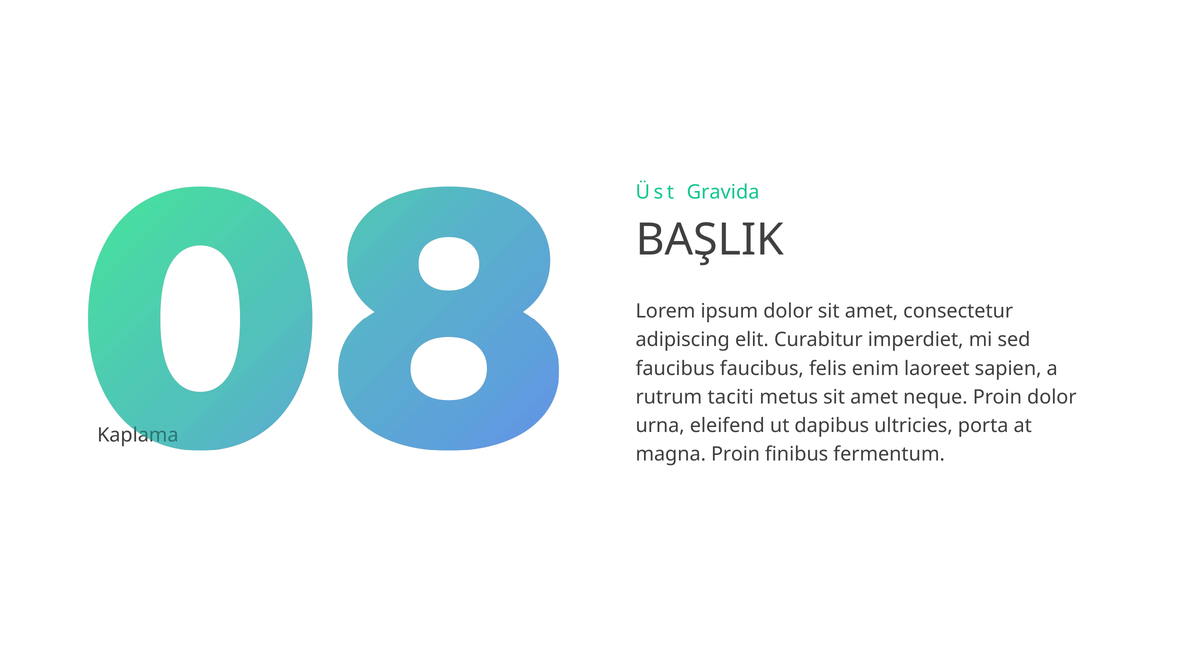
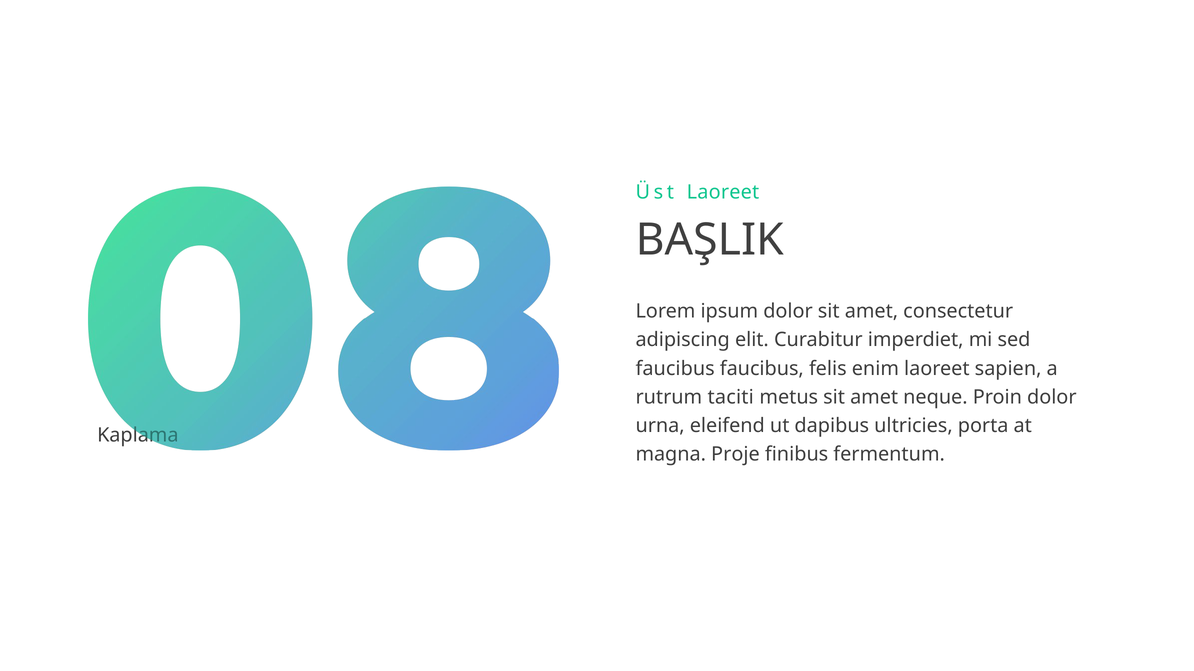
Üst Gravida: Gravida -> Laoreet (723, 192)
magna Proin: Proin -> Proje (735, 455)
